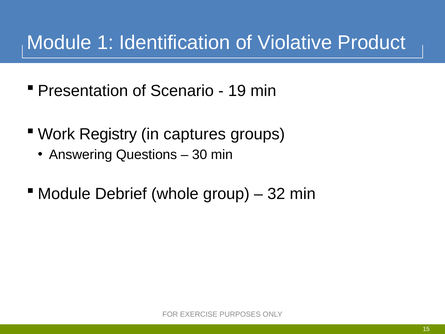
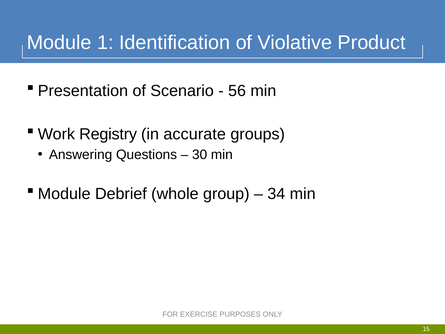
19: 19 -> 56 (237, 91)
captures: captures -> accurate (195, 134)
32: 32 -> 34 (276, 194)
